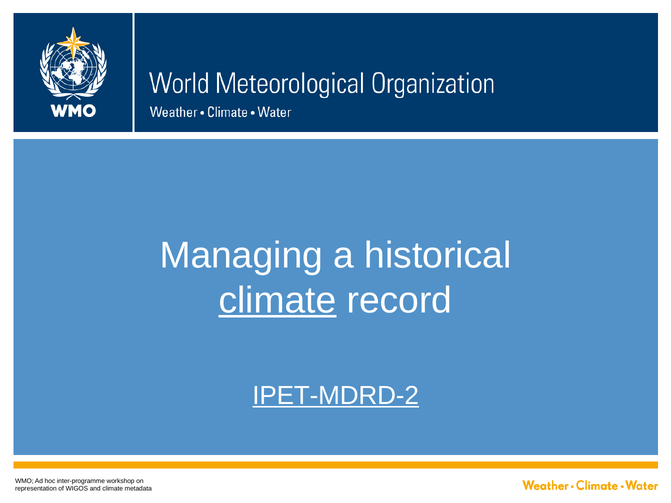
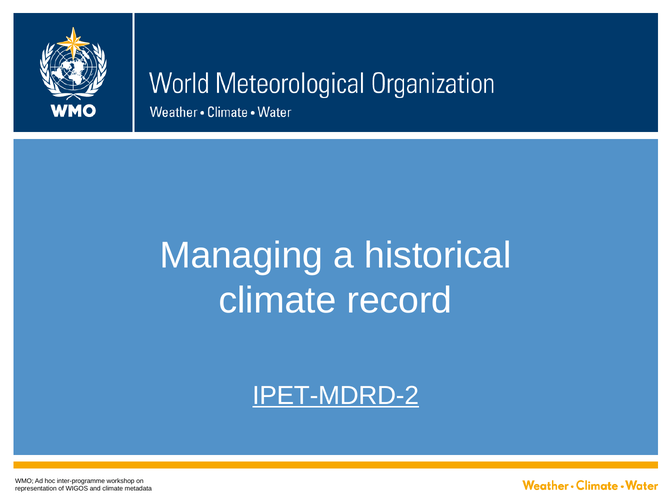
climate underline: present -> none (278, 300)
